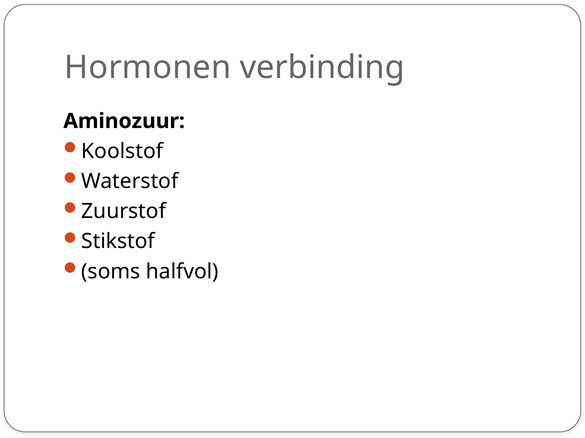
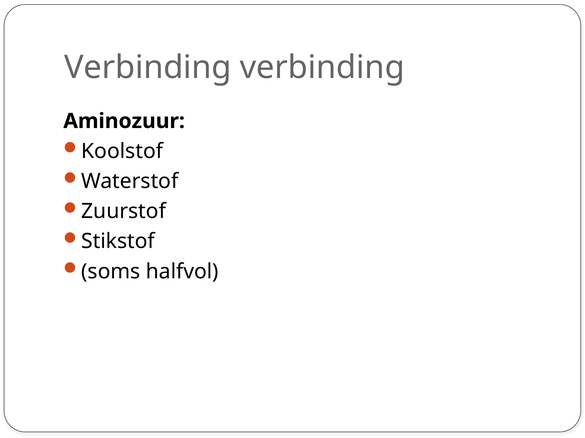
Hormonen: Hormonen -> Verbinding (148, 68)
